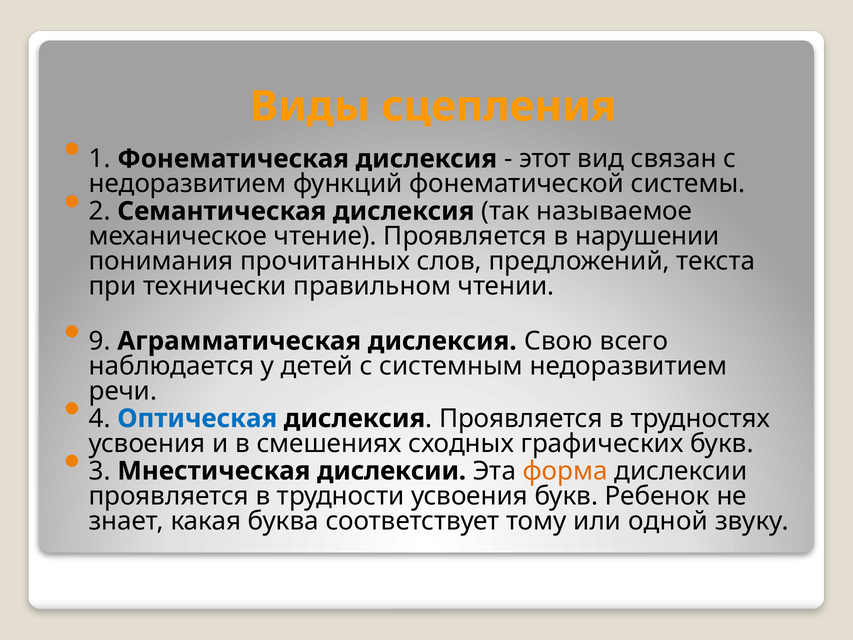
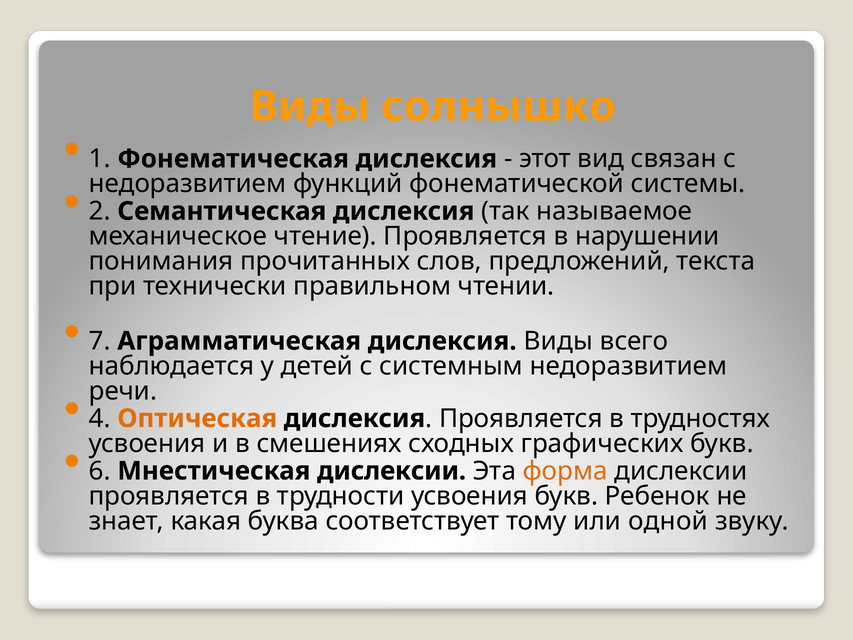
сцепления: сцепления -> солнышко (499, 106)
9: 9 -> 7 (100, 341)
дислексия Свою: Свою -> Виды (558, 341)
Оптическая colour: blue -> orange (197, 418)
3: 3 -> 6 (100, 471)
